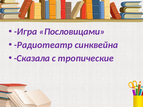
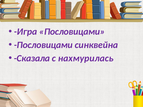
Радиотеатр: Радиотеатр -> Пословицами (43, 45)
тропические: тропические -> нахмурилась (86, 58)
